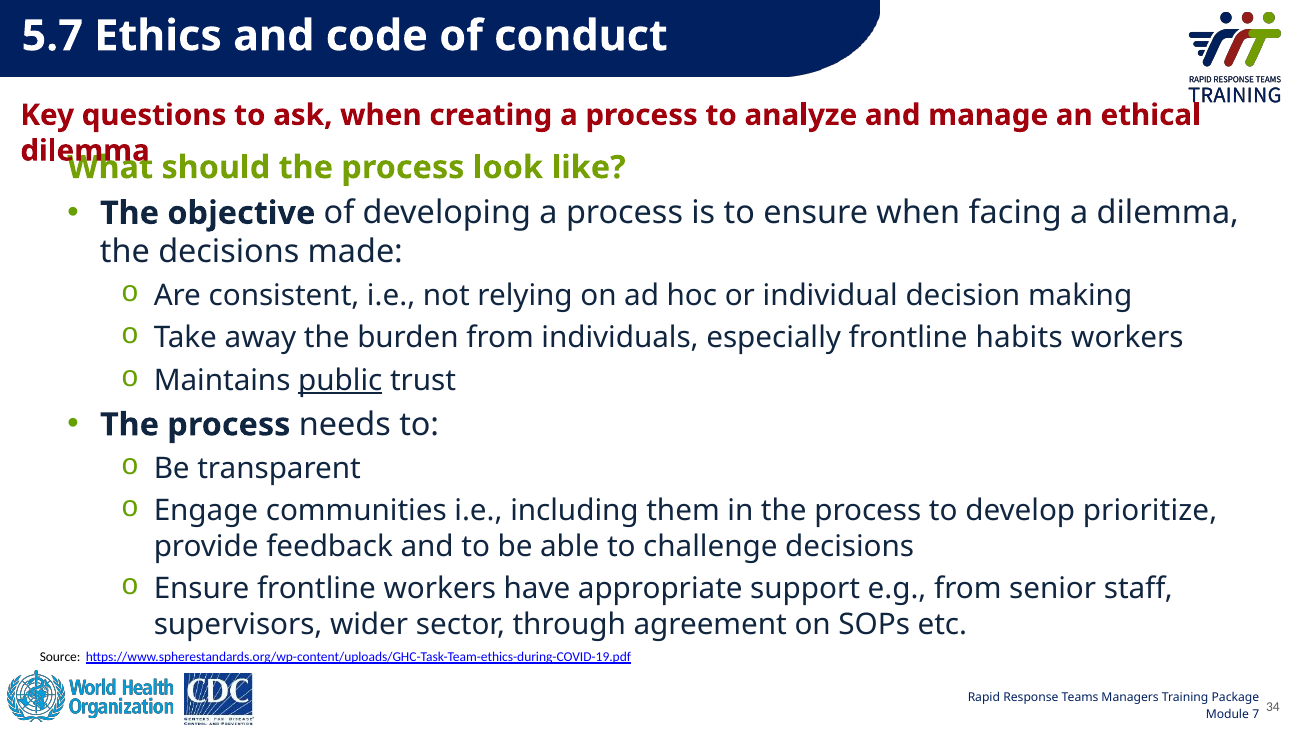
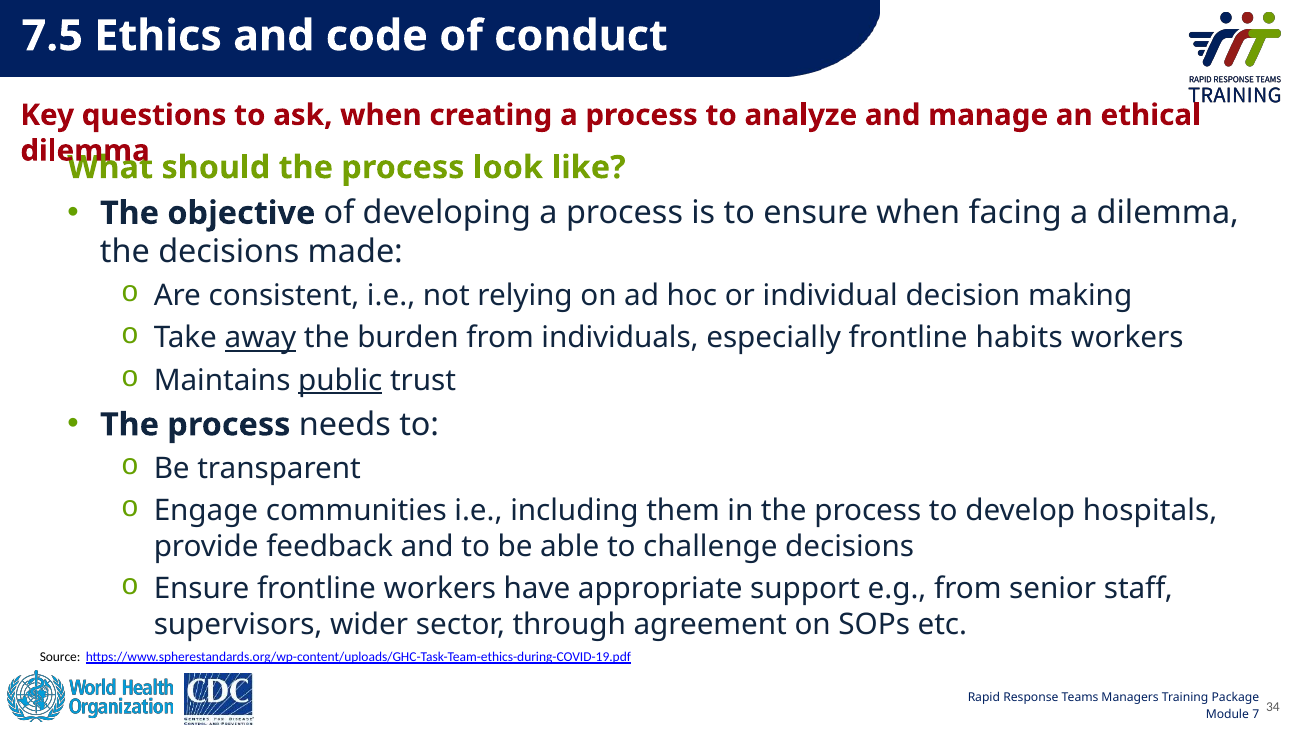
5.7: 5.7 -> 7.5 (52, 36)
away underline: none -> present (260, 338)
prioritize: prioritize -> hospitals (1150, 510)
